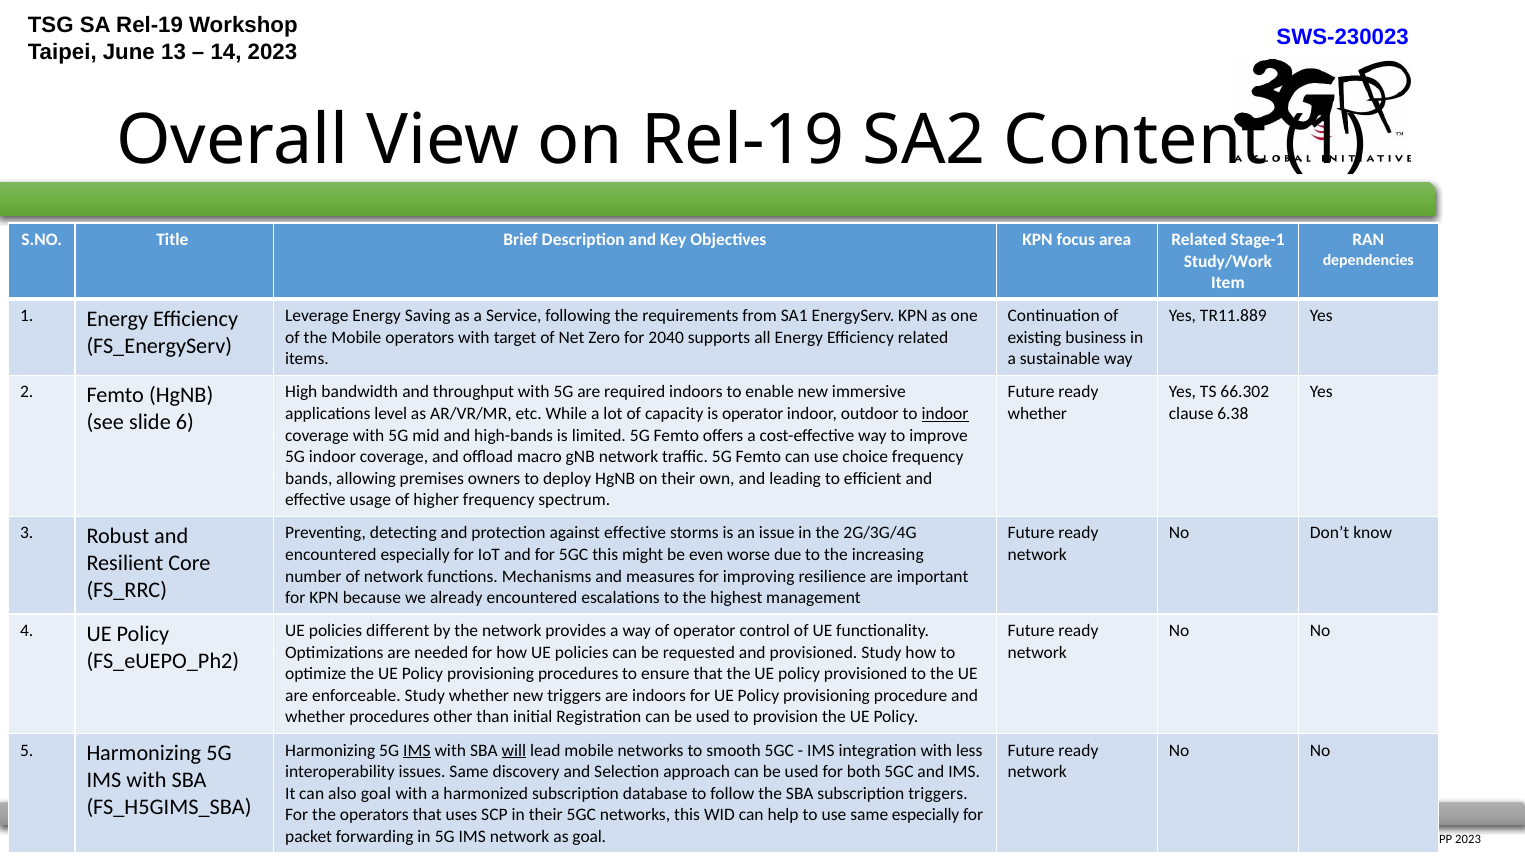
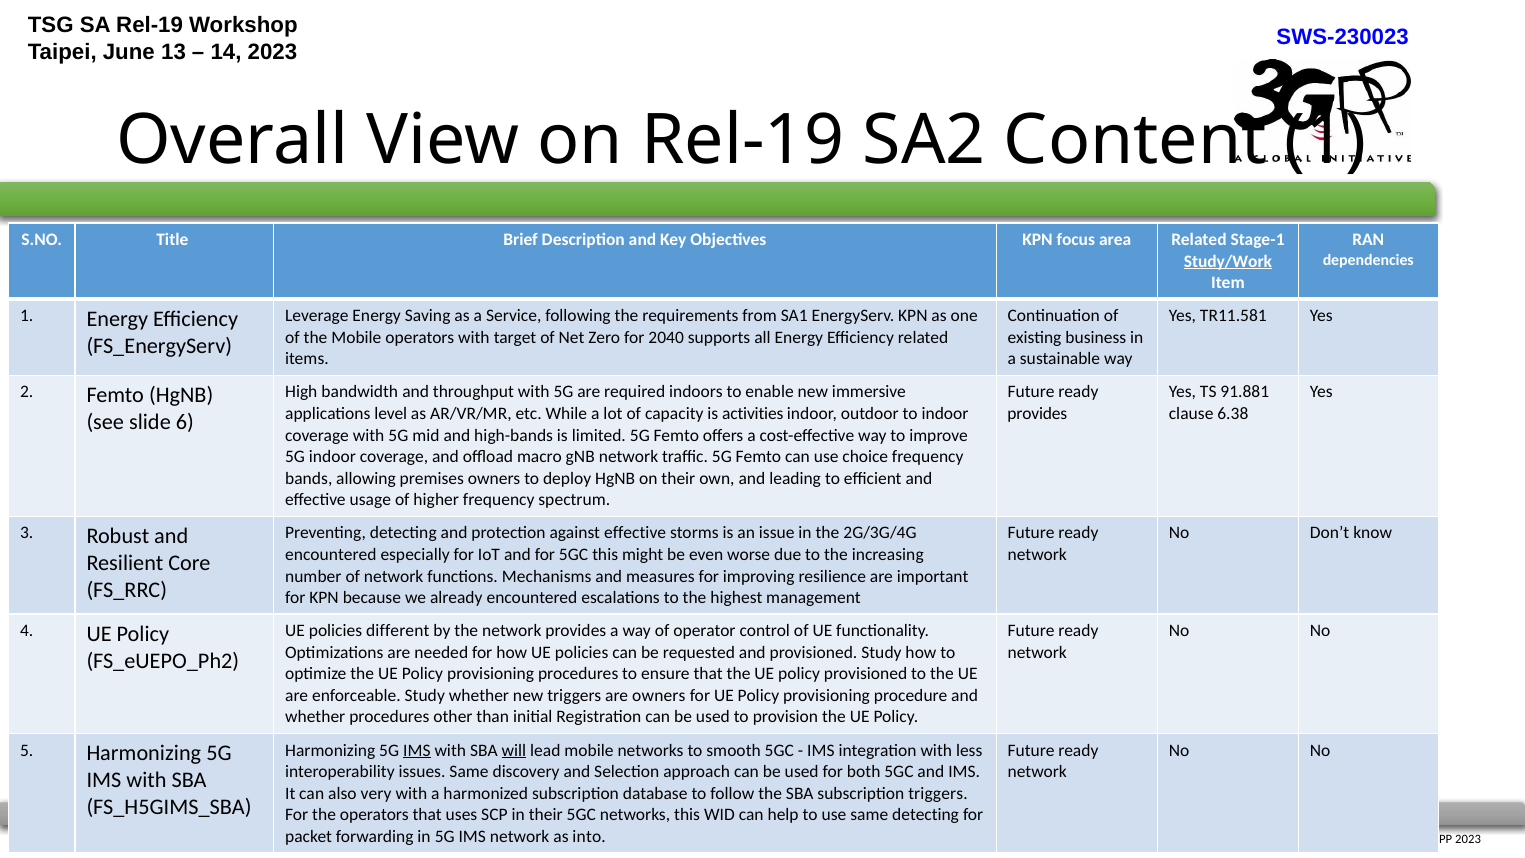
Study/Work underline: none -> present (1228, 261)
TR11.889: TR11.889 -> TR11.581 (1233, 316)
66.302: 66.302 -> 91.881 (1245, 392)
is operator: operator -> activities (753, 414)
indoor underline: present -> none (945, 414)
whether: whether -> provides (1037, 414)
are indoors: indoors -> owners (659, 695)
also goal: goal -> very (376, 793)
same especially: especially -> detecting (926, 815)
as goal: goal -> into (589, 836)
